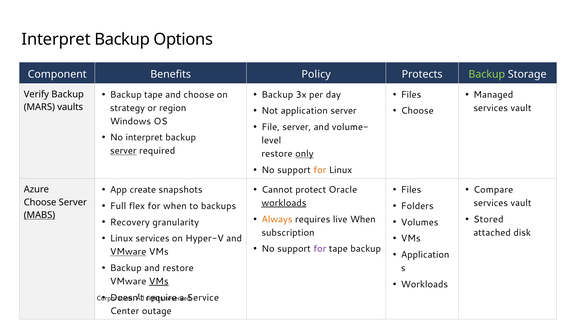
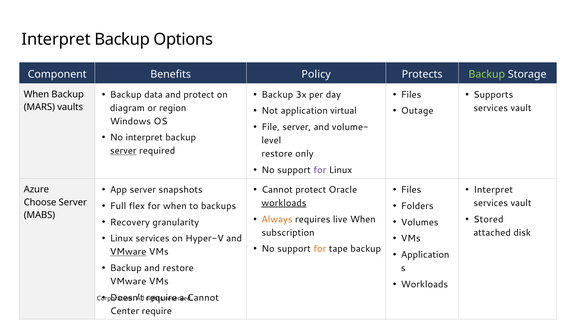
Backup tape: tape -> data (153, 94)
and choose: choose -> protect (199, 94)
Managed: Managed -> Supports (493, 94)
Verify: Verify -> When (36, 94)
strategy: strategy -> diagram (127, 108)
application server: server -> virtual (344, 111)
Choose: Choose -> Outage (417, 111)
only underline: present -> none (304, 154)
for colour: orange -> purple (320, 170)
App create: create -> server (143, 189)
Compare: Compare -> Interpret (493, 189)
MABS underline: present -> none (39, 215)
for colour: purple -> orange (320, 248)
VMs underline: present -> none (159, 281)
Service: Service -> Cannot (203, 297)
Center outage: outage -> require (157, 310)
